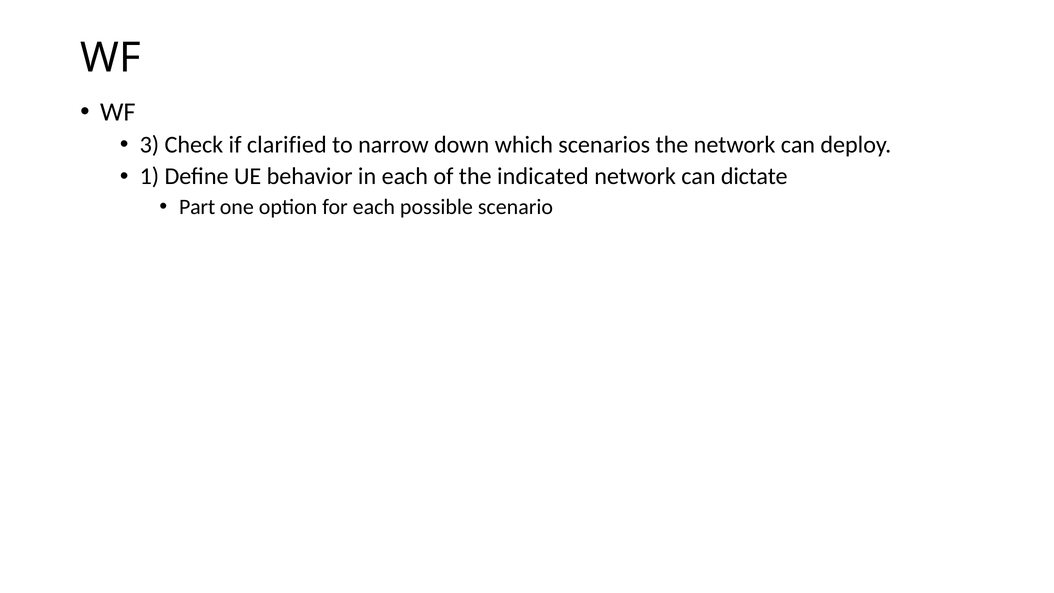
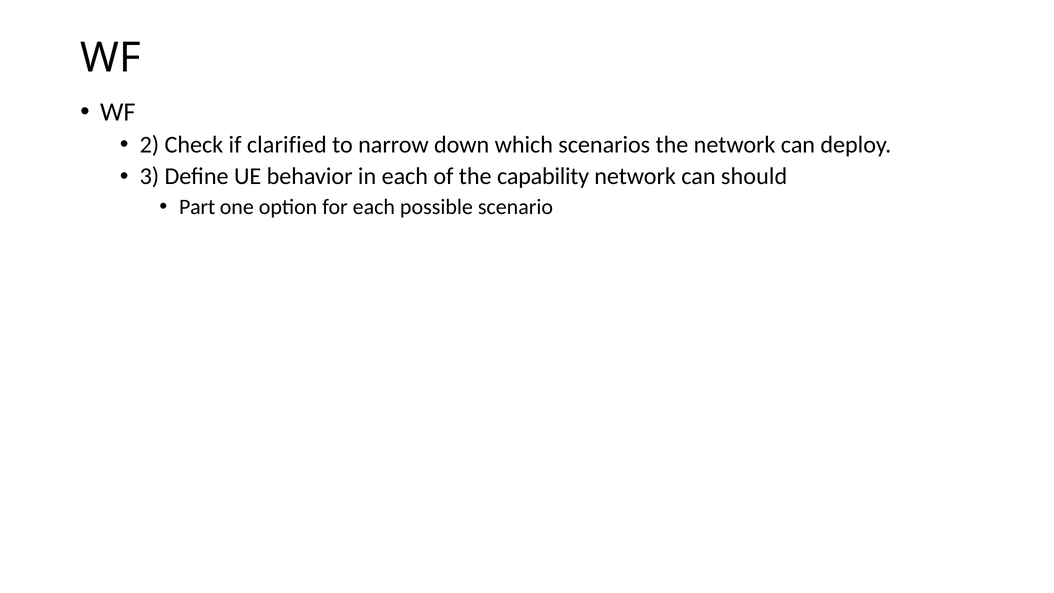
3: 3 -> 2 (149, 145)
1: 1 -> 3 (149, 176)
indicated: indicated -> capability (543, 176)
dictate: dictate -> should (754, 176)
